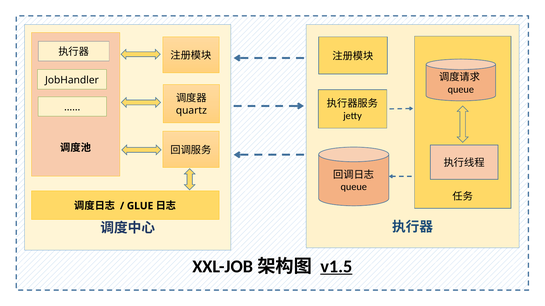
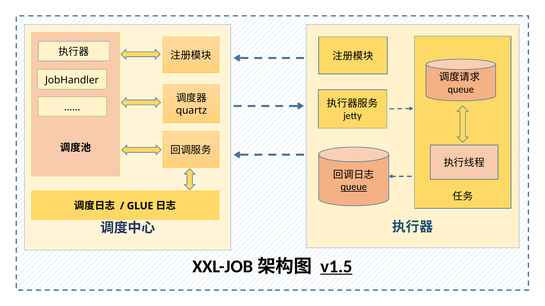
queue underline: none -> present (354, 187)
